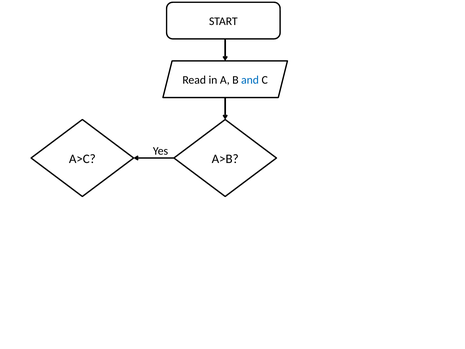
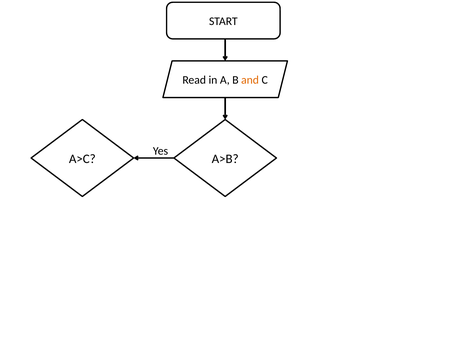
and colour: blue -> orange (250, 80)
